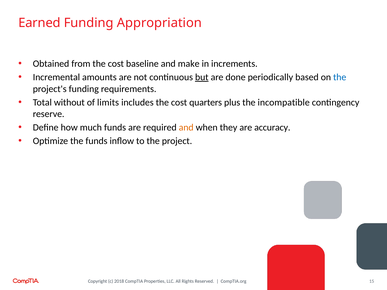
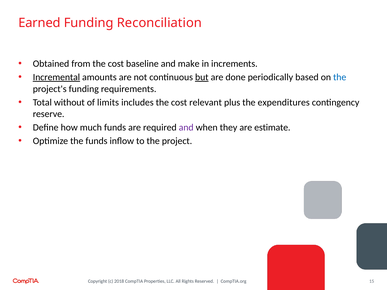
Appropriation: Appropriation -> Reconciliation (159, 23)
Incremental underline: none -> present (56, 77)
quarters: quarters -> relevant (206, 102)
incompatible: incompatible -> expenditures (284, 102)
and colour: orange -> purple (186, 128)
accuracy: accuracy -> estimate (272, 128)
